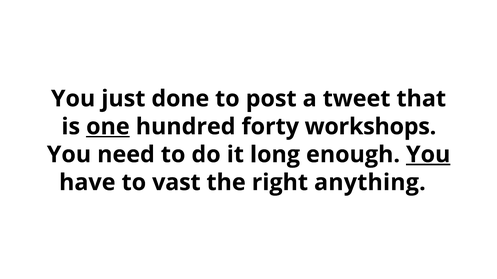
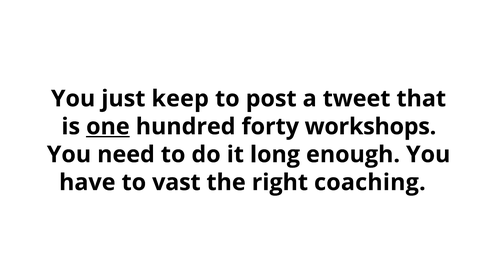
done: done -> keep (180, 99)
You underline: present -> none (428, 155)
anything: anything -> coaching (370, 183)
